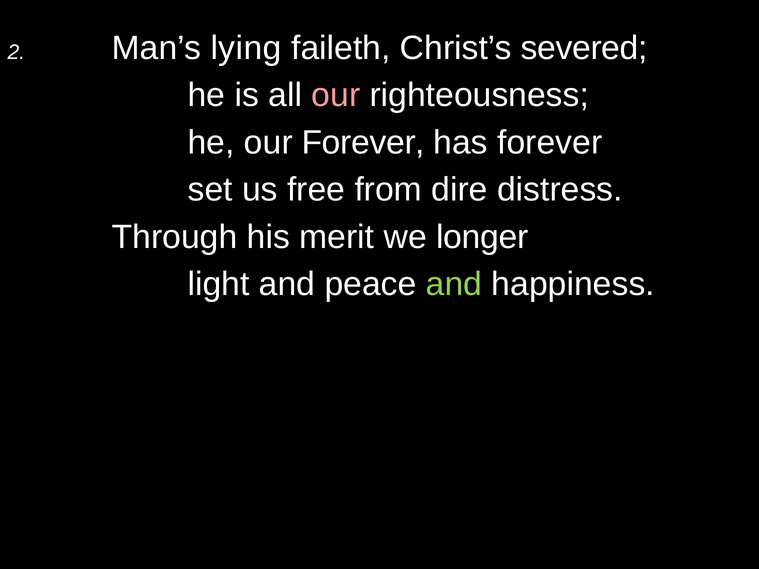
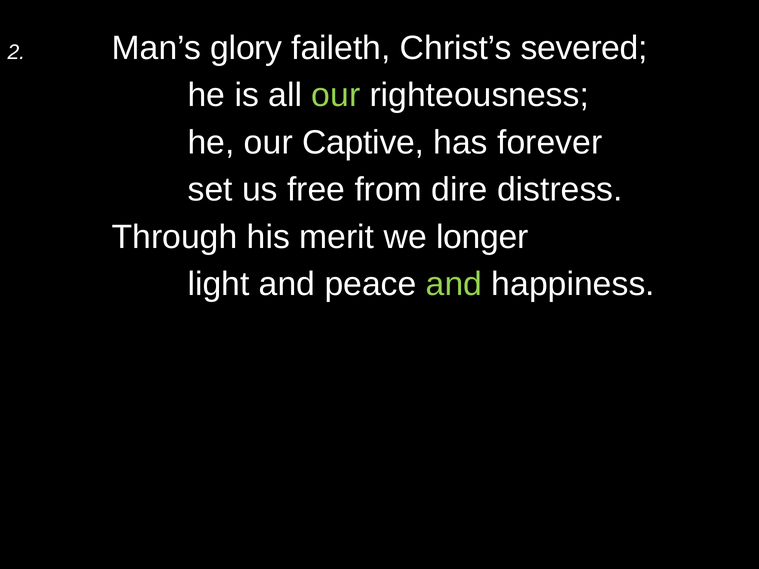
lying: lying -> glory (246, 48)
our colour: pink -> light green (336, 95)
our Forever: Forever -> Captive (363, 142)
